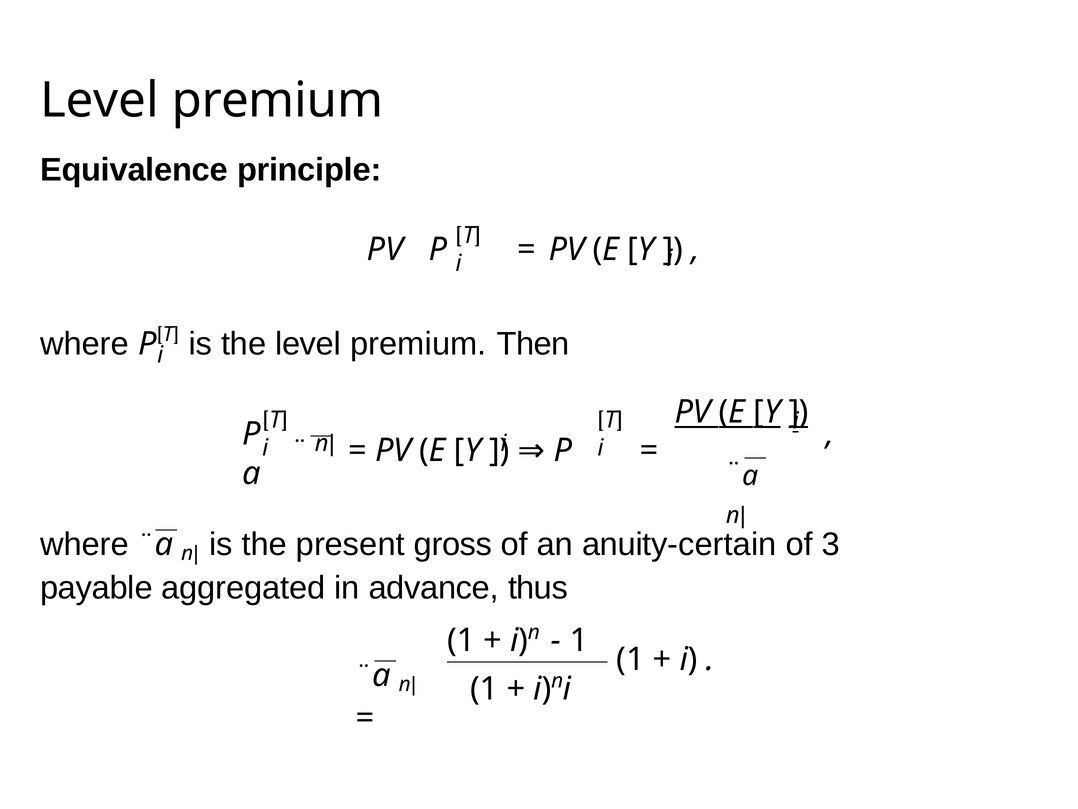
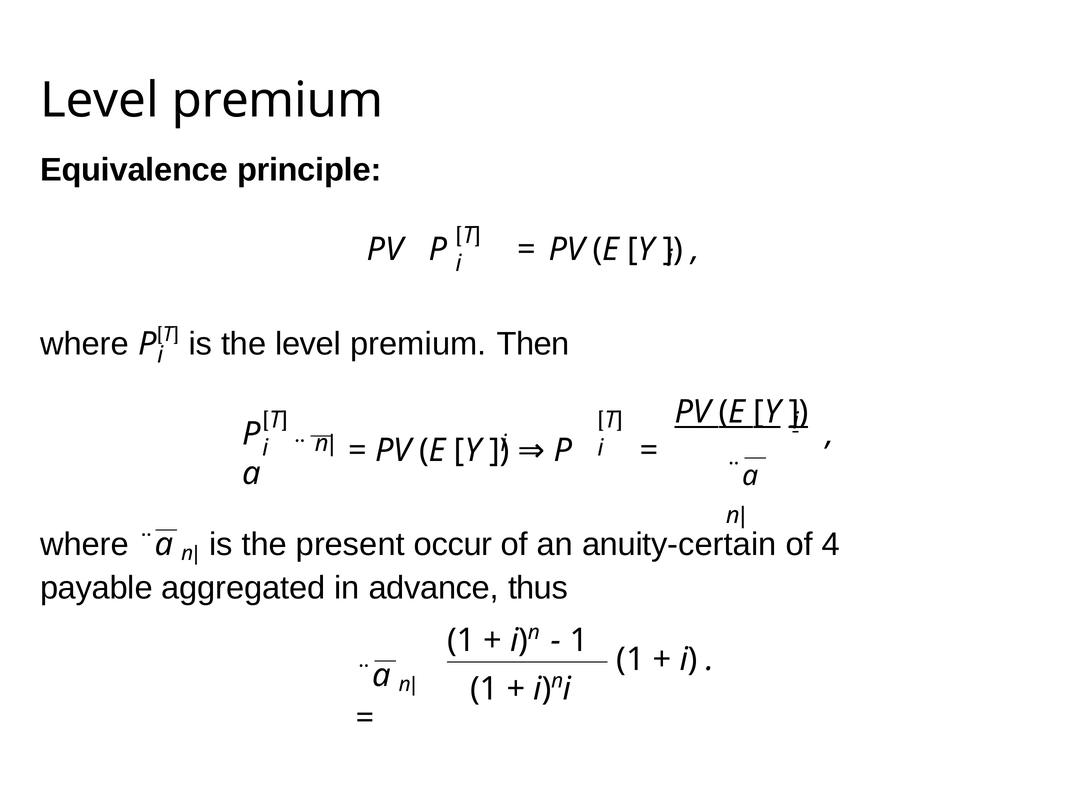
gross: gross -> occur (453, 545)
3: 3 -> 4 (831, 545)
